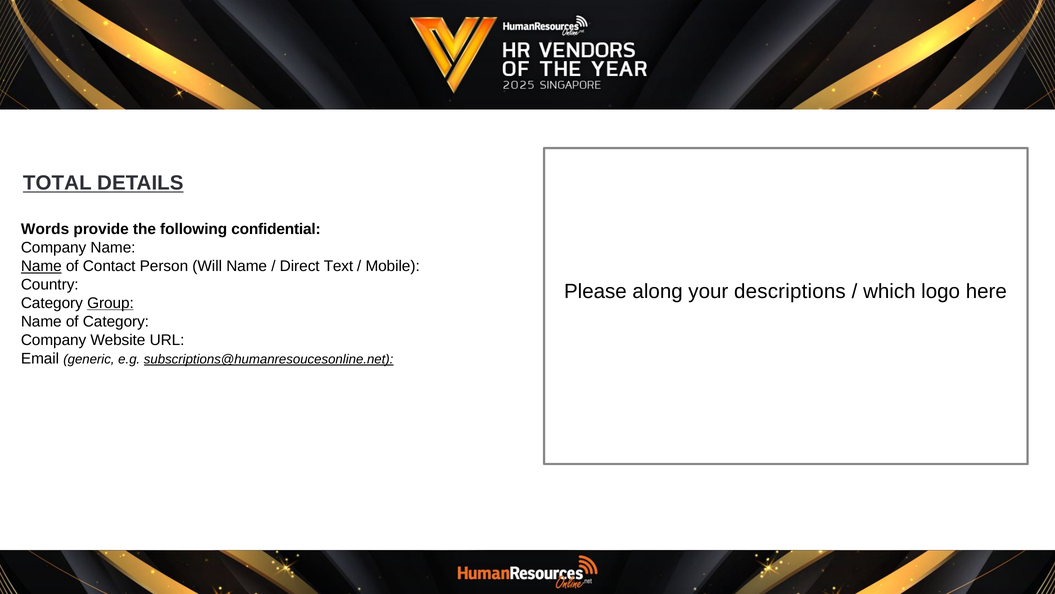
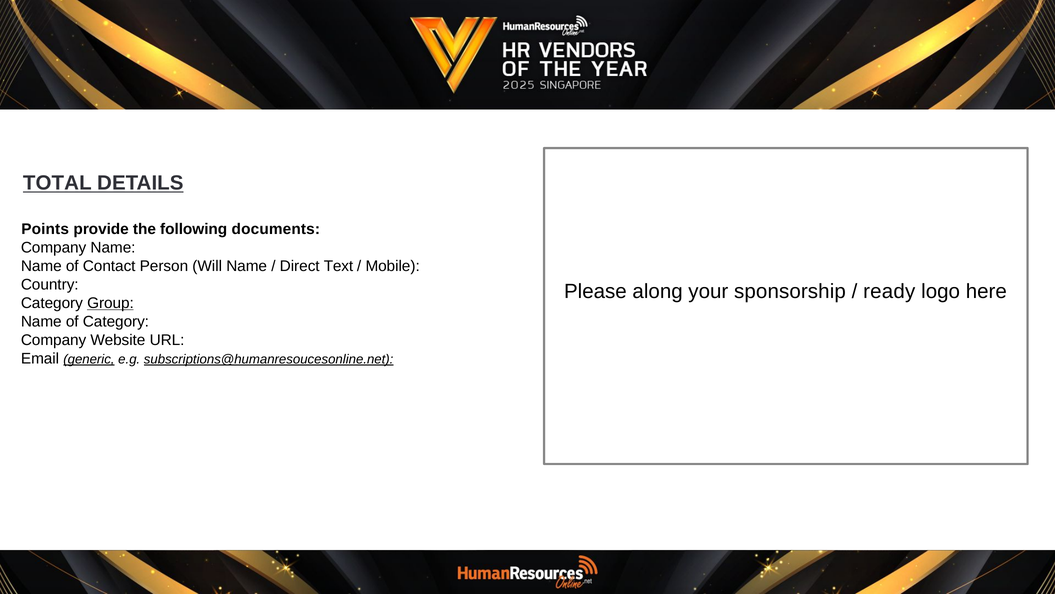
Words: Words -> Points (45, 229)
confidential: confidential -> documents (276, 229)
Name underline: present -> none (41, 266)
descriptions: descriptions -> sponsorship (790, 291)
which: which -> ready (889, 291)
generic underline: none -> present (89, 359)
